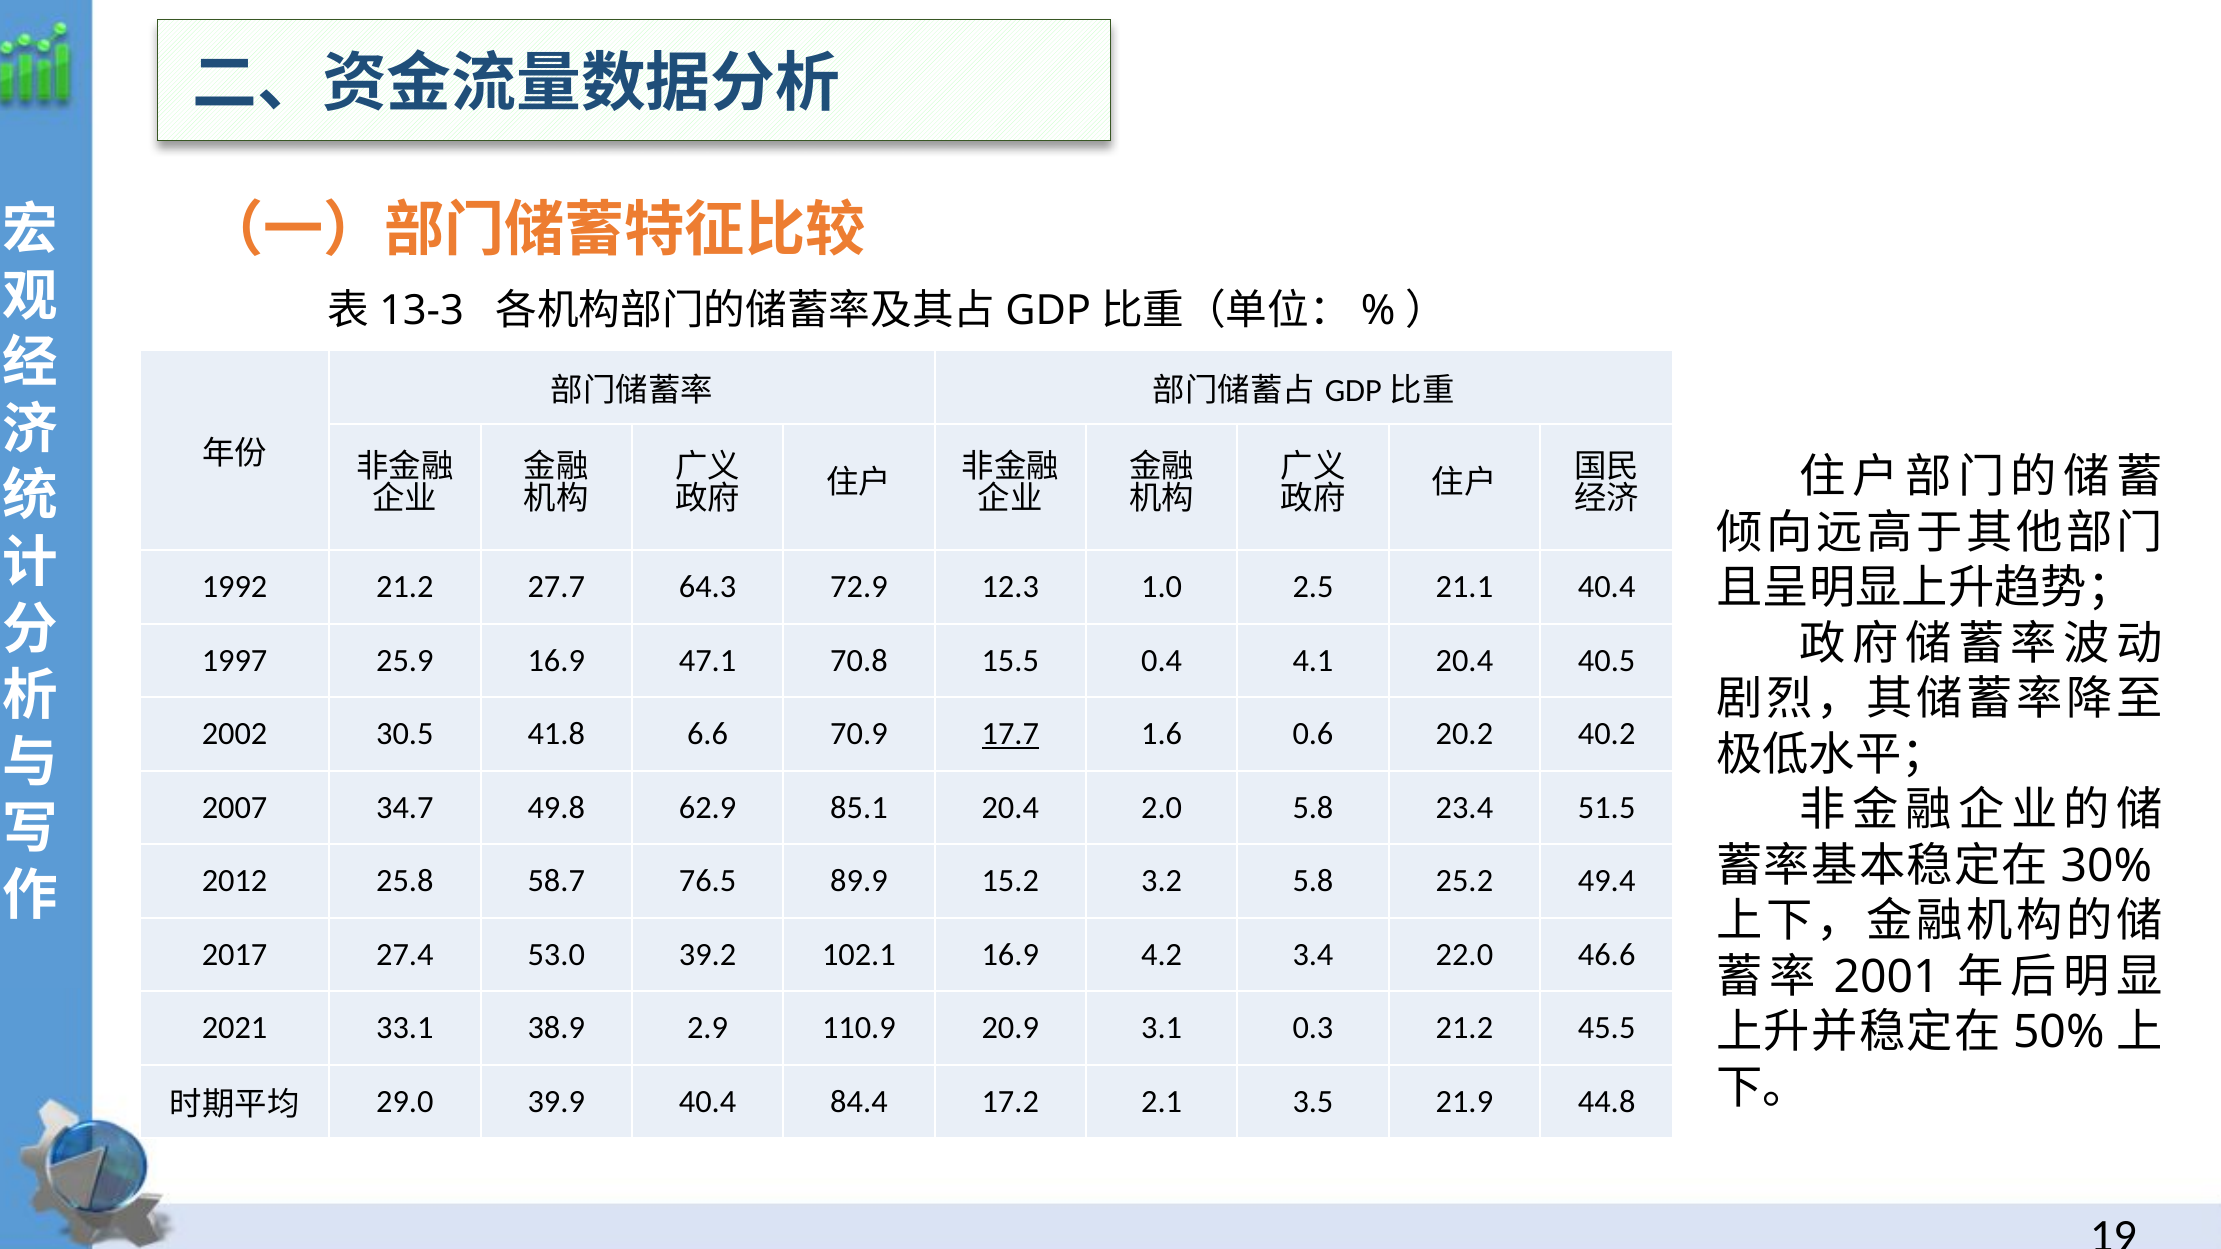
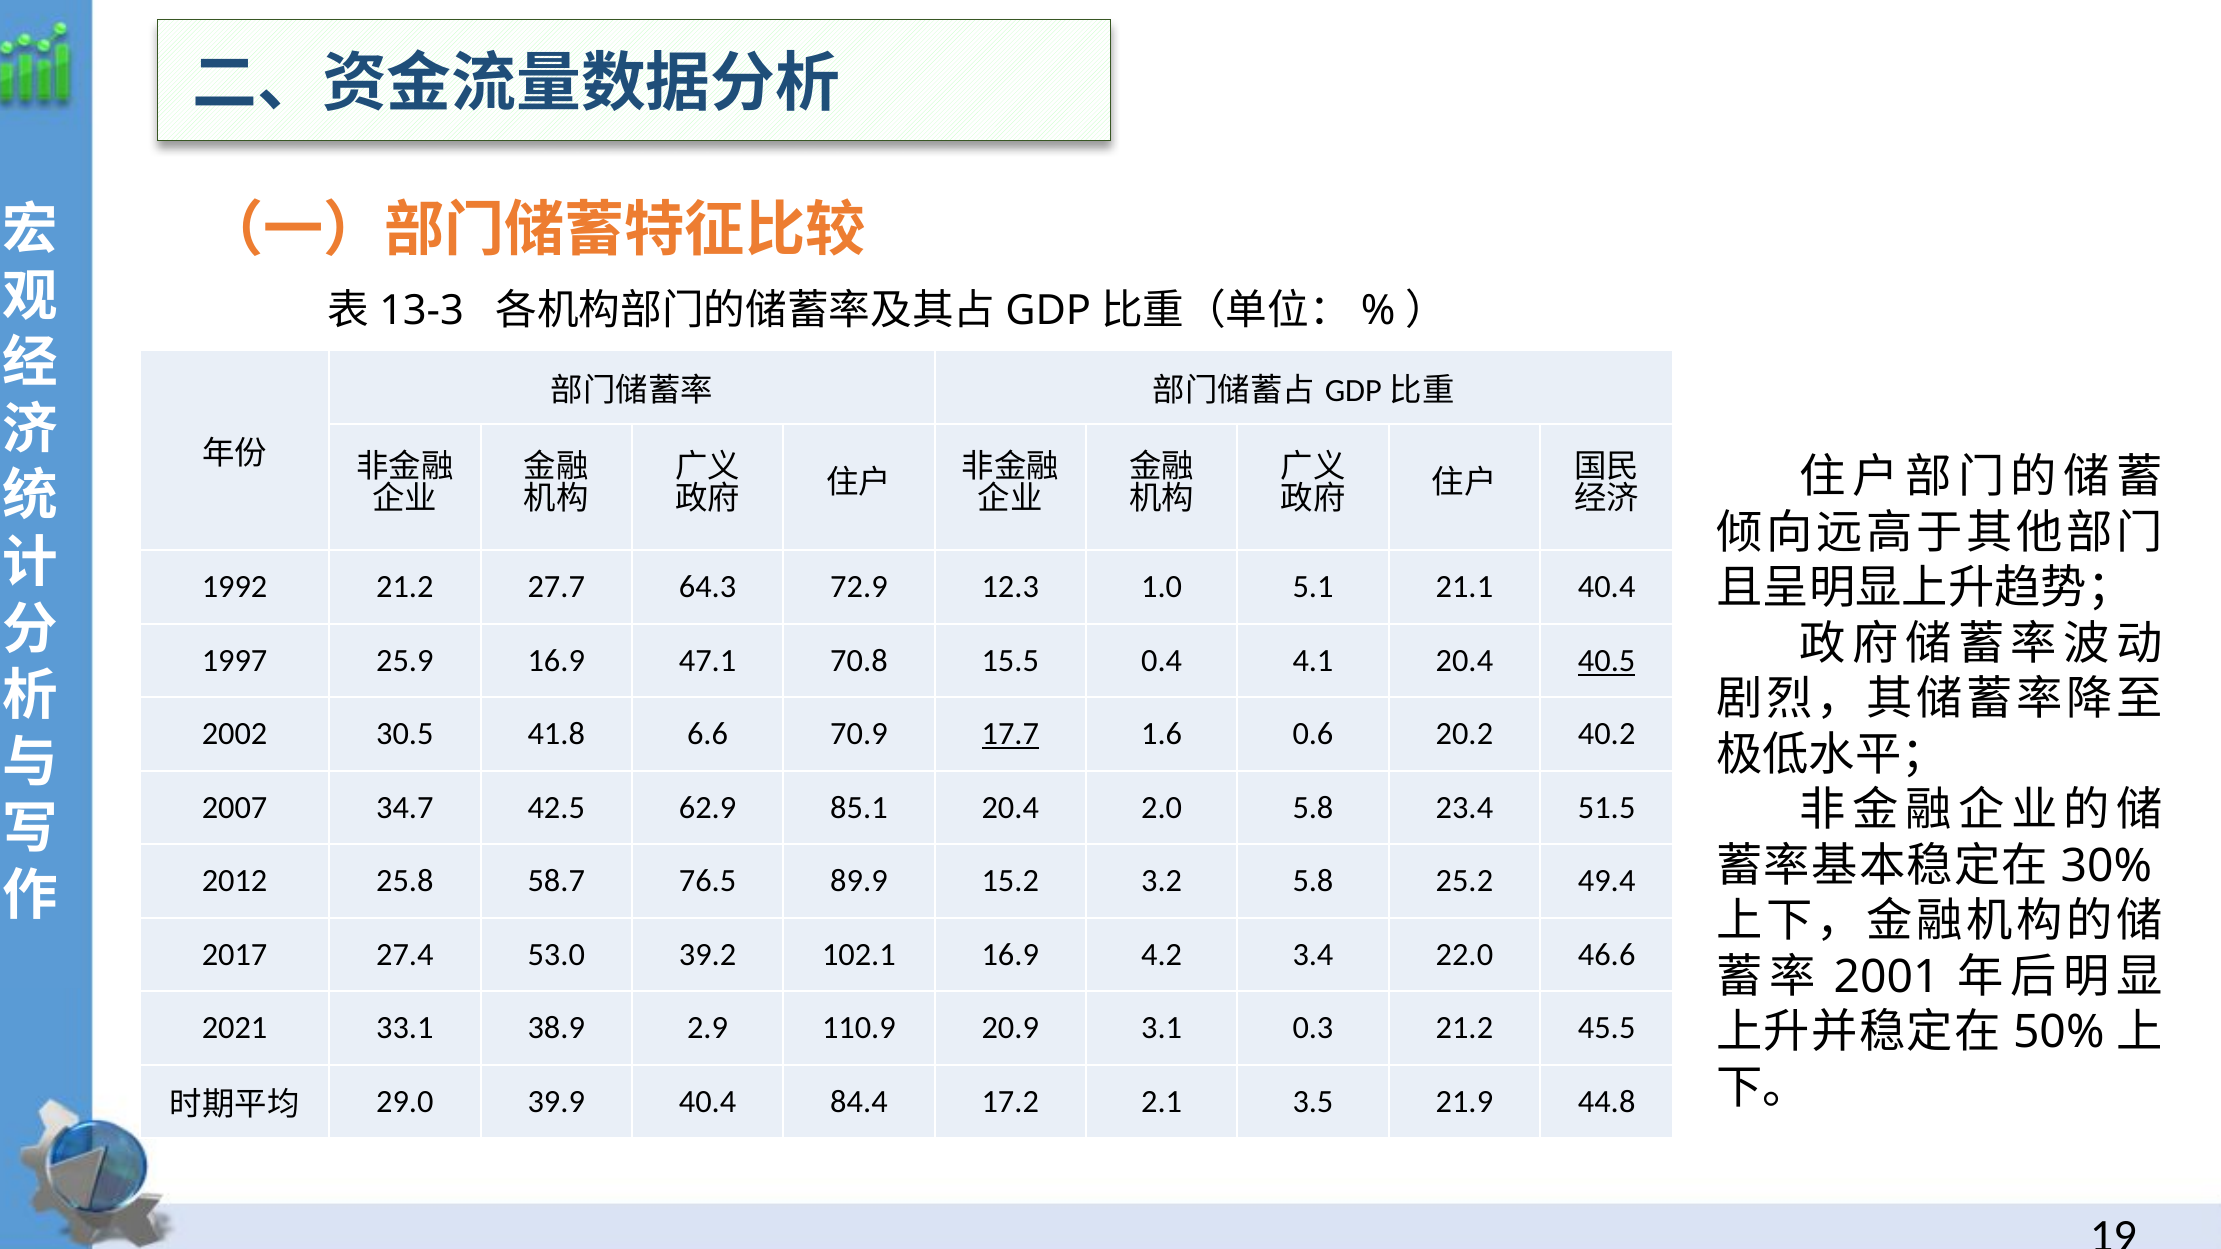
2.5: 2.5 -> 5.1 (1313, 587)
40.5 underline: none -> present (1607, 661)
49.8: 49.8 -> 42.5 (556, 808)
